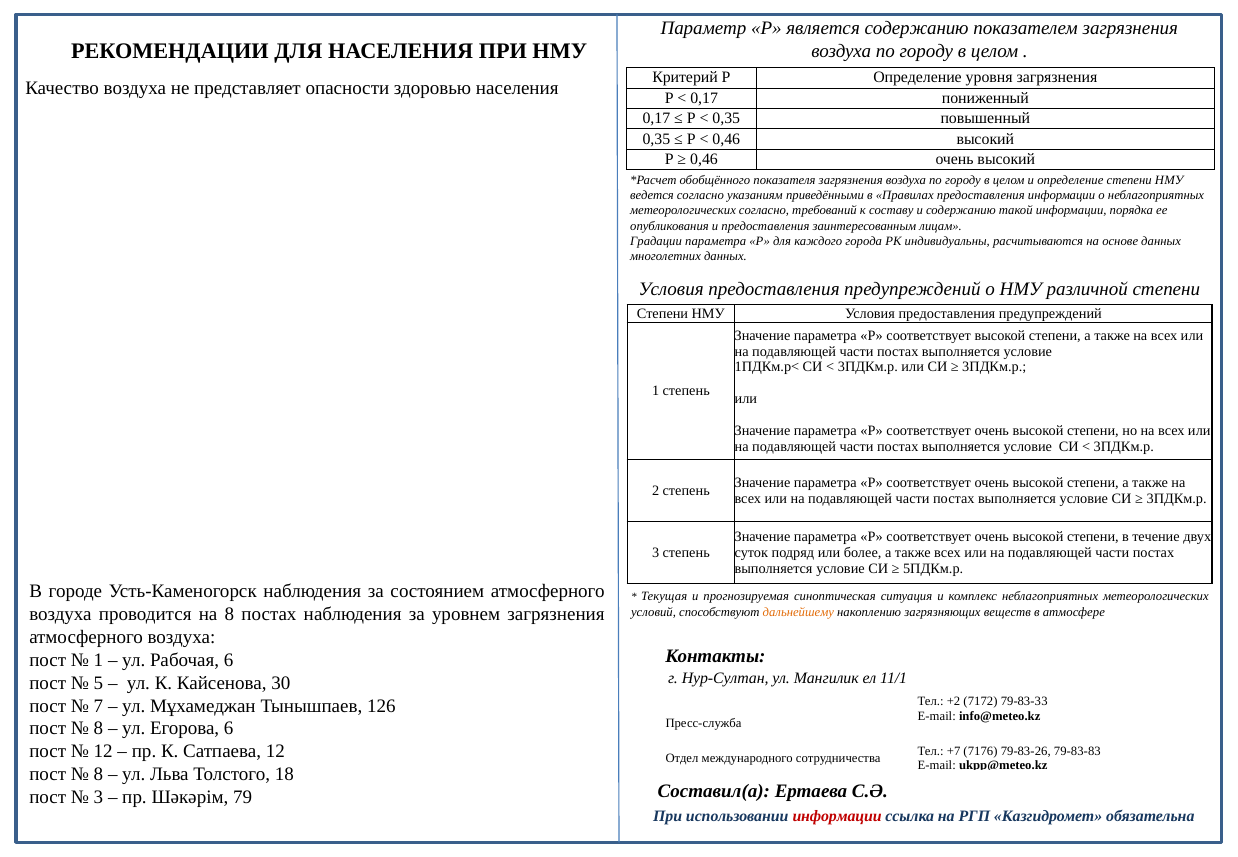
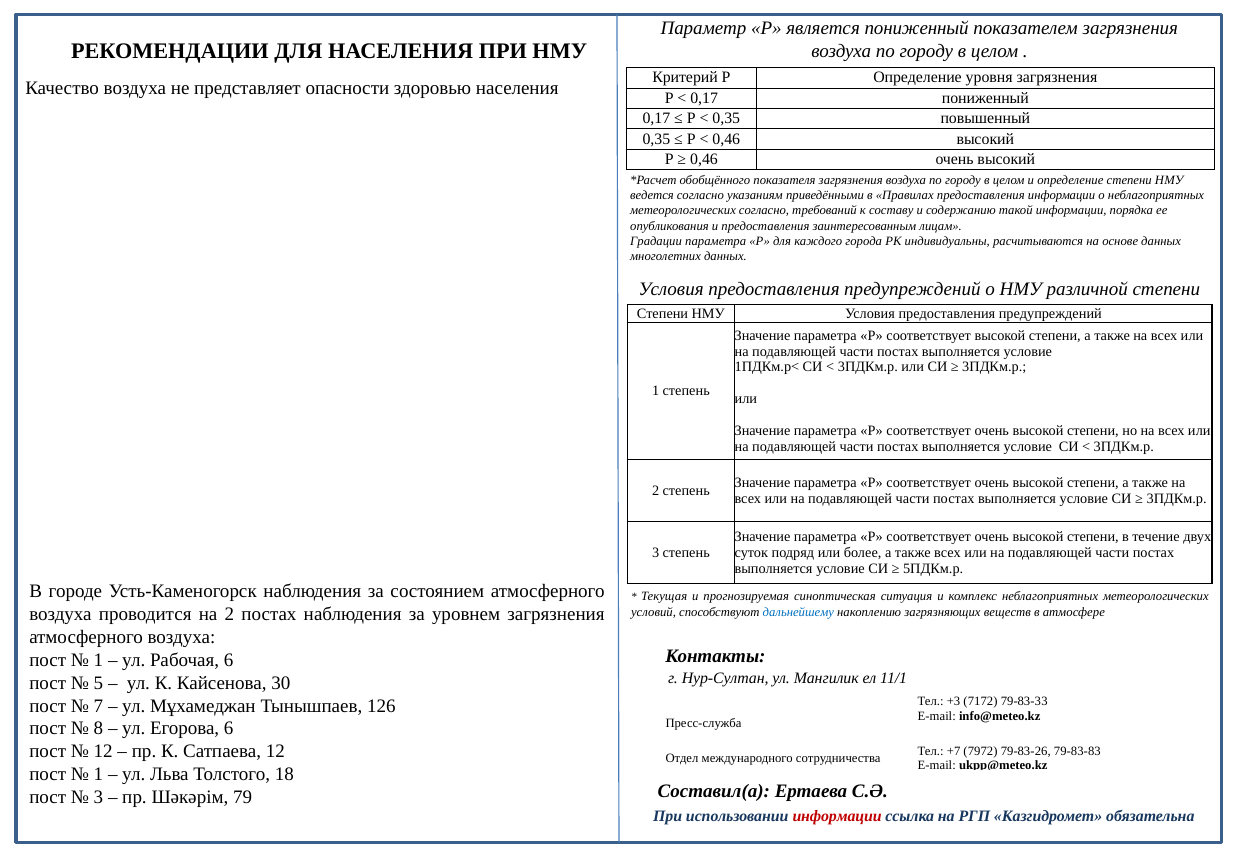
является содержанию: содержанию -> пониженный (917, 28)
на 8: 8 -> 2 (229, 614)
дальнейшему colour: orange -> blue (798, 612)
+2: +2 -> +3 (954, 702)
7176: 7176 -> 7972 (981, 751)
8: 8 -> 1 (98, 774)
